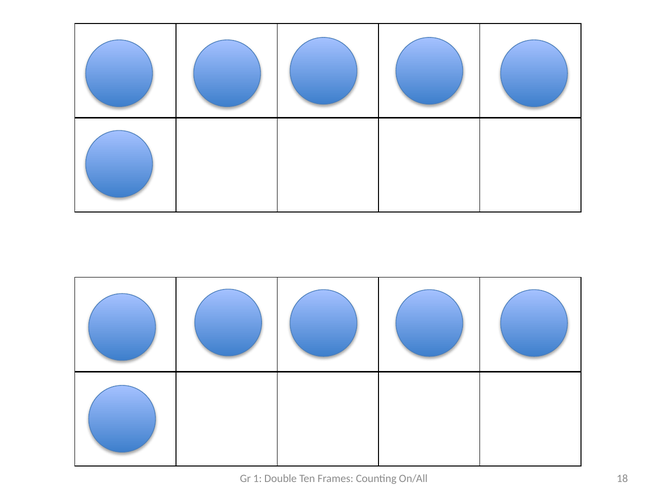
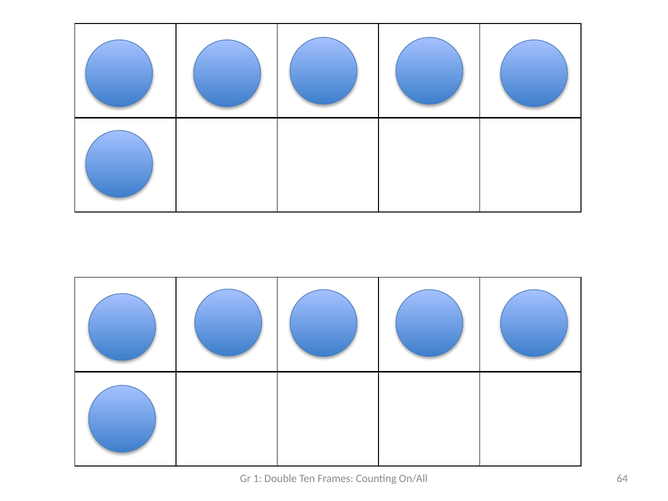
18: 18 -> 64 (622, 478)
